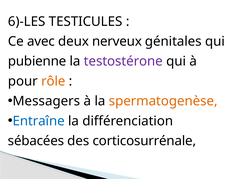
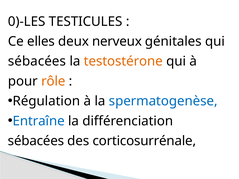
6)-LES: 6)-LES -> 0)-LES (27, 22)
avec: avec -> elles (41, 41)
pubienne: pubienne -> sébacées (37, 61)
testostérone colour: purple -> orange (123, 61)
Messagers: Messagers -> Régulation (46, 101)
spermatogenèse colour: orange -> blue (163, 101)
